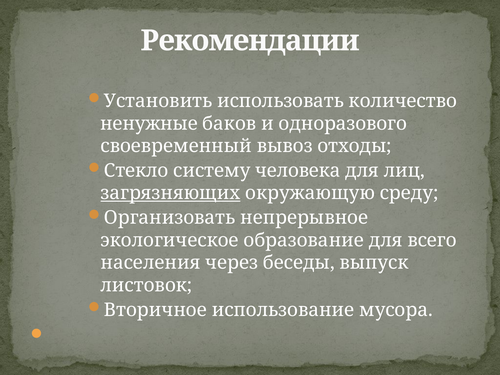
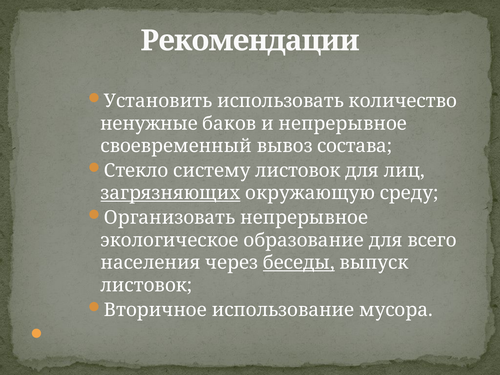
и одноразового: одноразового -> непрерывное (343, 123)
отходы: отходы -> состава (355, 146)
систему человека: человека -> листовок (298, 171)
беседы underline: none -> present (299, 263)
